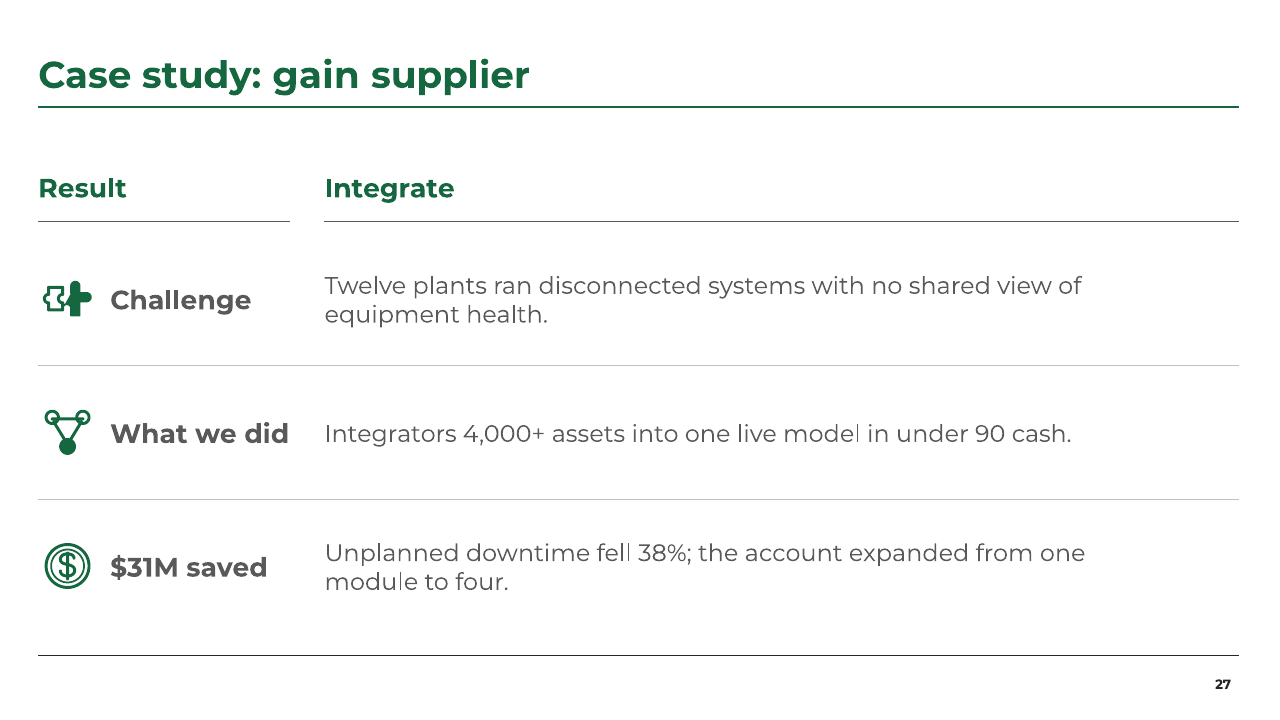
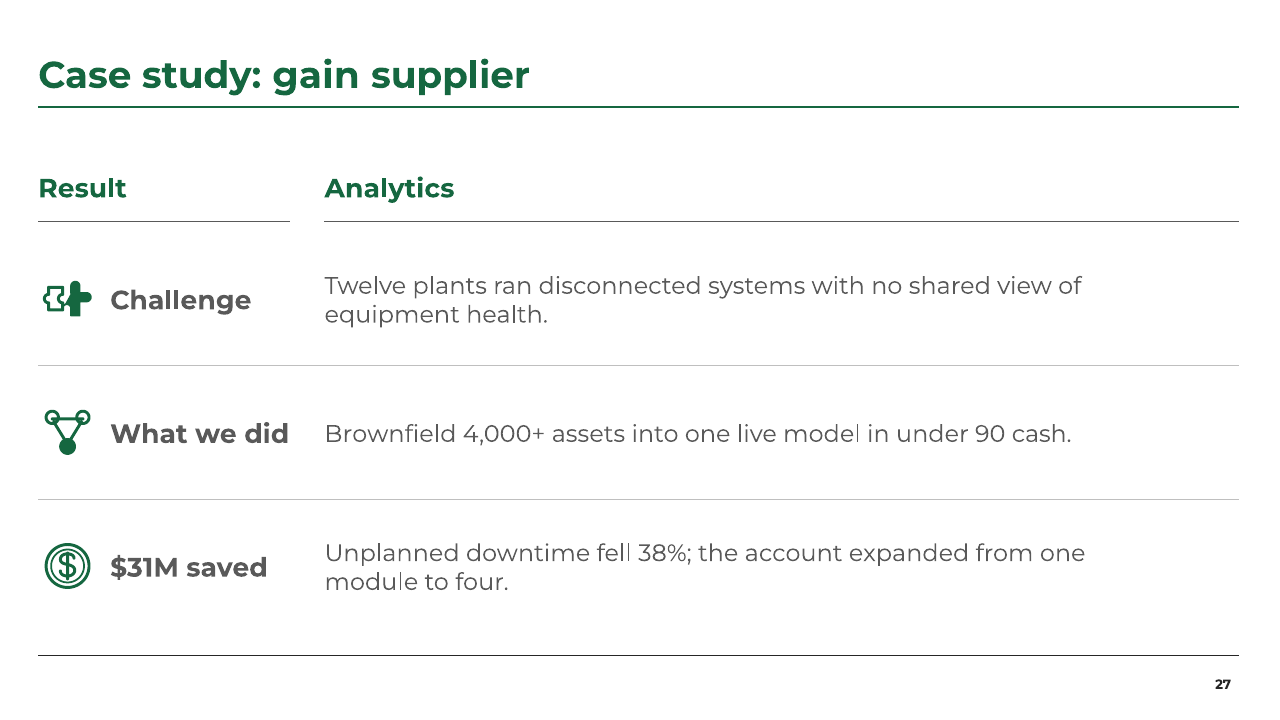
Integrate: Integrate -> Analytics (389, 189)
Integrators: Integrators -> Brownfield (390, 434)
